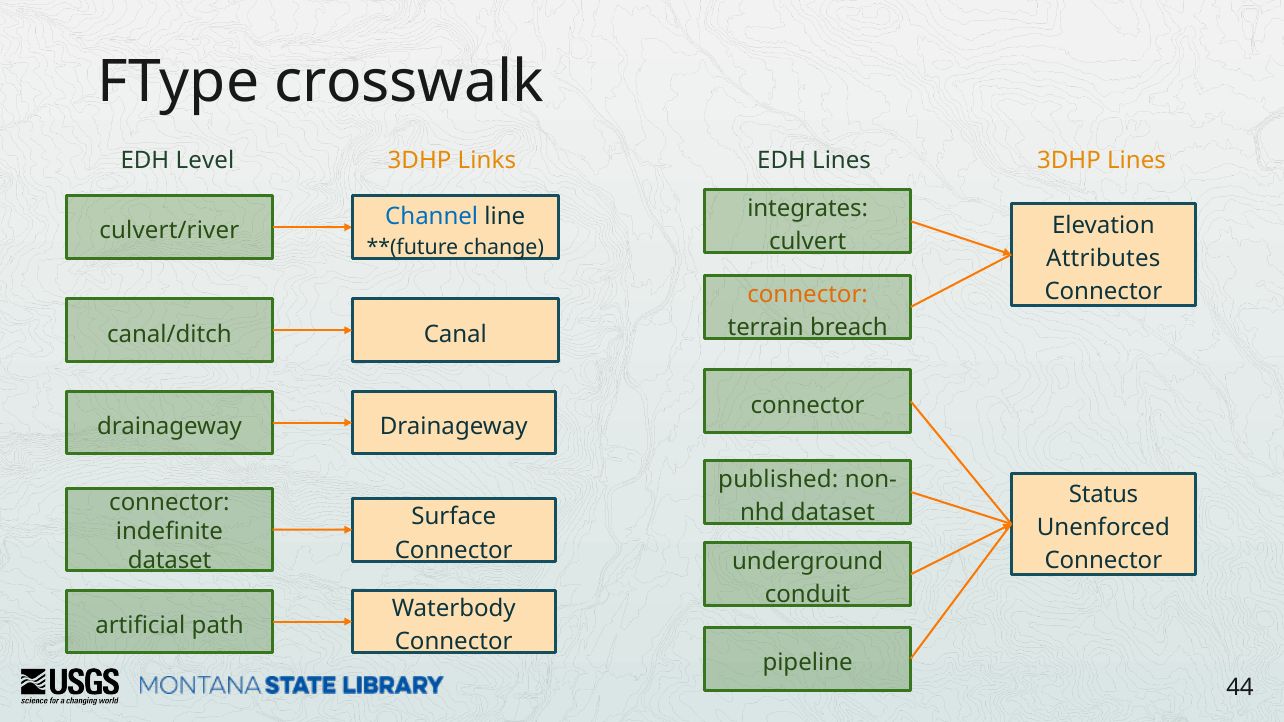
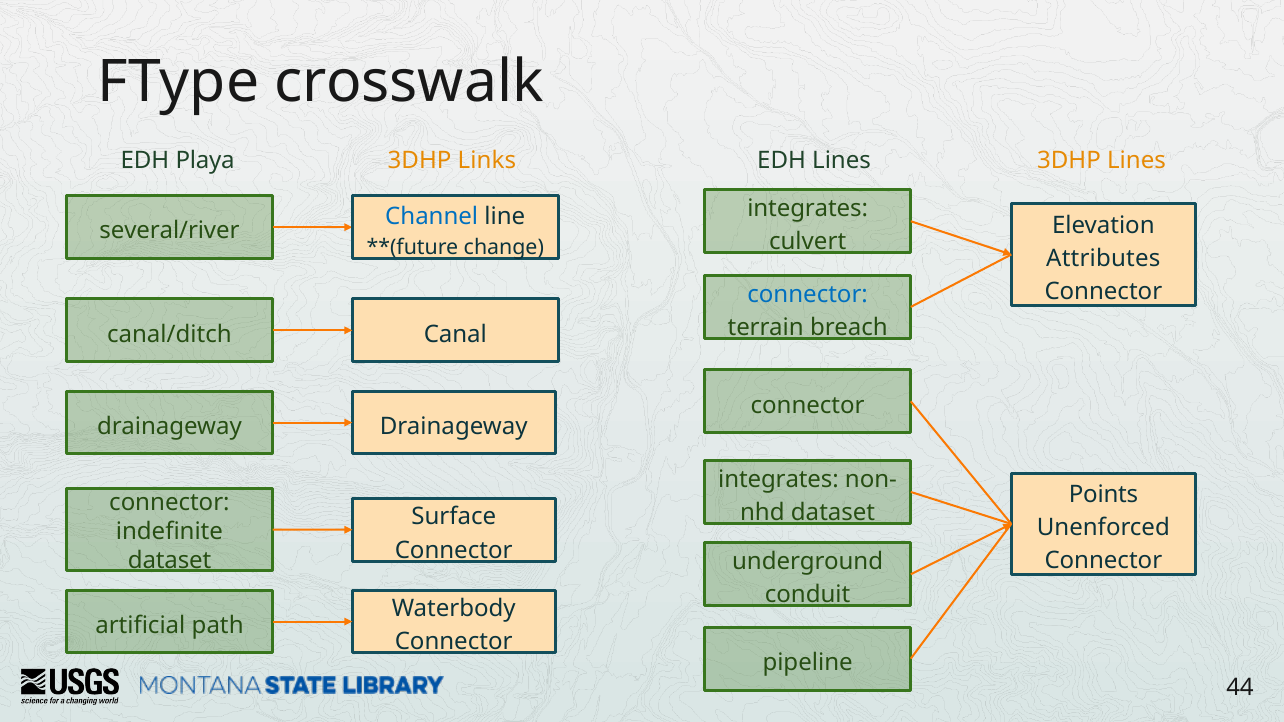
Level: Level -> Playa (205, 161)
culvert/river: culvert/river -> several/river (169, 231)
connector colour: orange -> blue (808, 294)
published: published -> integrates (779, 479)
Status: Status -> Points (1104, 495)
